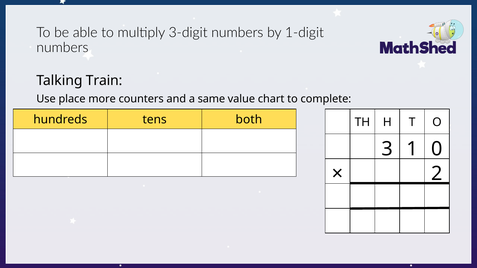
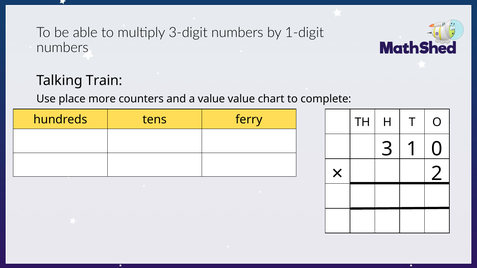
a same: same -> value (211, 99)
both: both -> ferry (249, 120)
